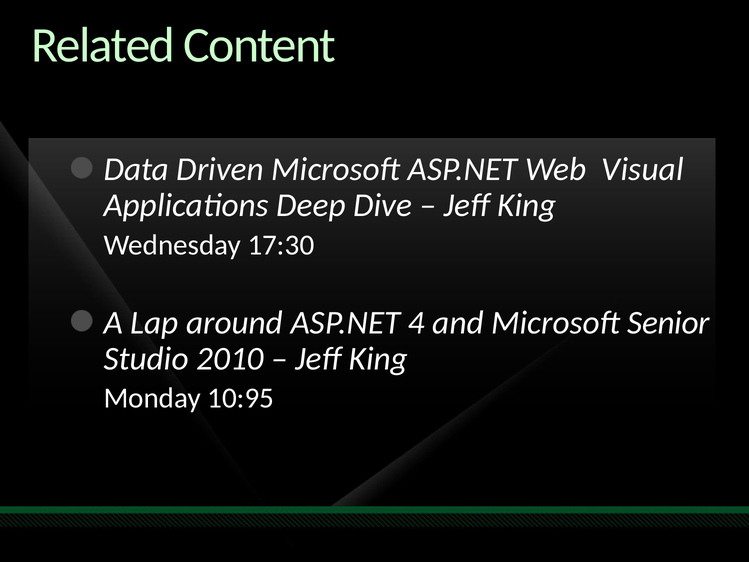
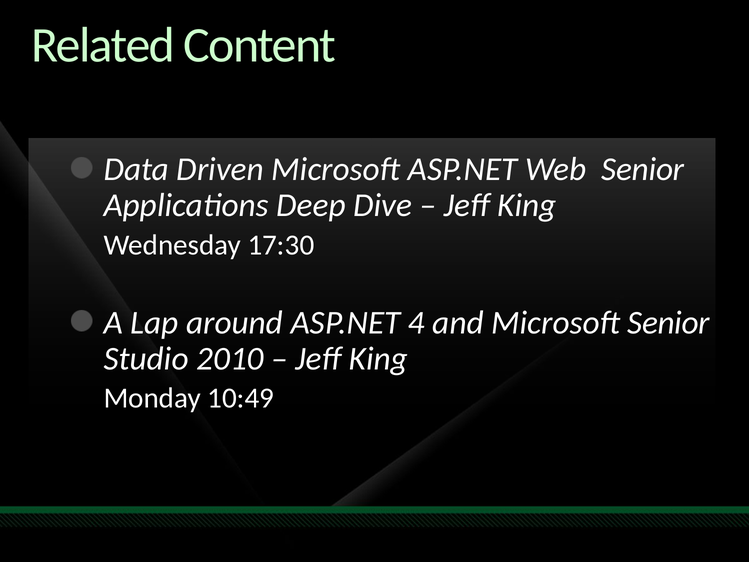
Web Visual: Visual -> Senior (643, 169)
10:95: 10:95 -> 10:49 (241, 398)
